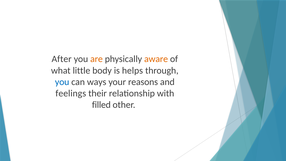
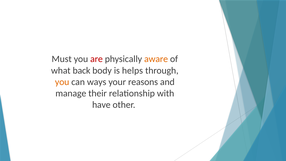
After: After -> Must (62, 59)
are colour: orange -> red (96, 59)
little: little -> back (82, 70)
you colour: blue -> orange (62, 82)
feelings: feelings -> manage (71, 93)
filled: filled -> have (101, 105)
